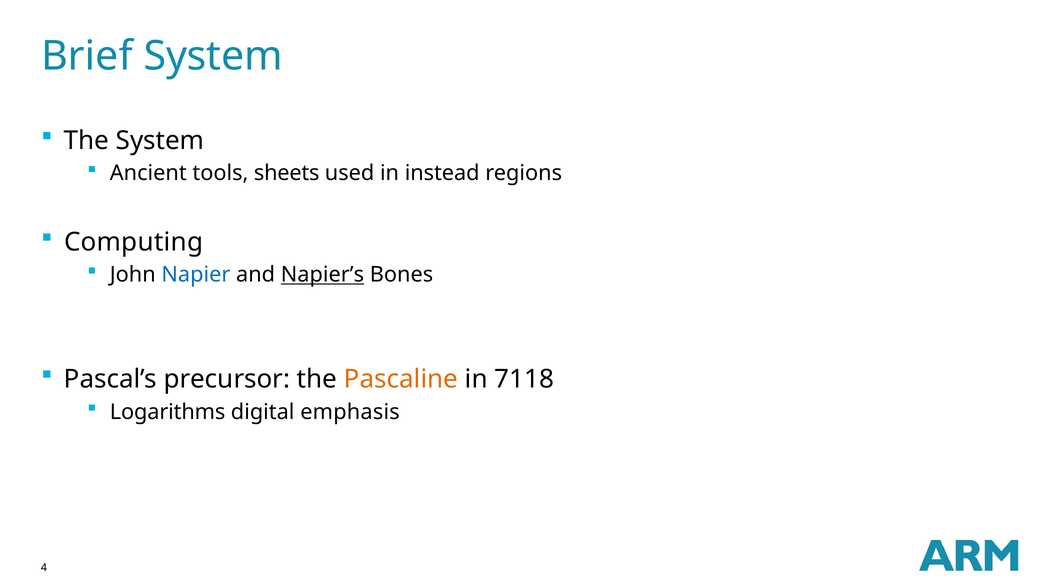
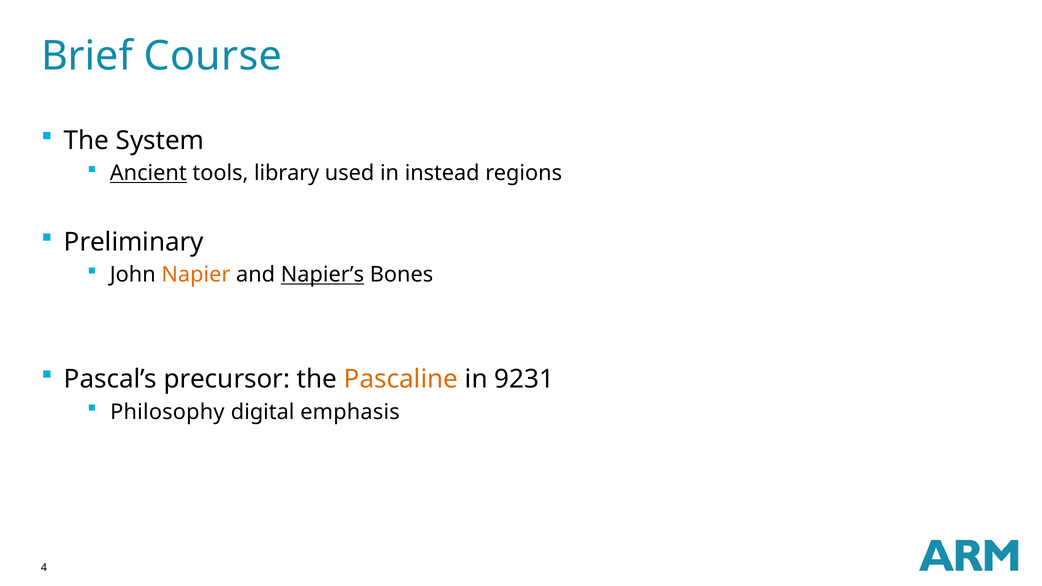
Brief System: System -> Course (213, 56)
Ancient underline: none -> present (148, 173)
sheets: sheets -> library (287, 173)
Computing: Computing -> Preliminary (134, 242)
Napier colour: blue -> orange (196, 275)
7118: 7118 -> 9231 (524, 379)
Logarithms: Logarithms -> Philosophy (167, 412)
